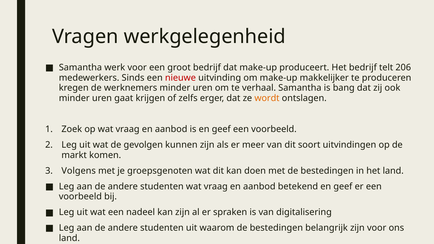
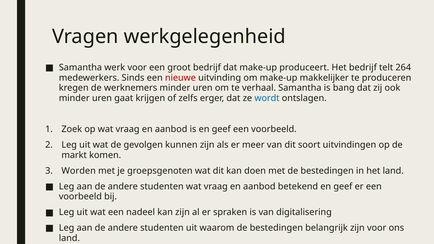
206: 206 -> 264 (403, 68)
wordt colour: orange -> blue (267, 98)
Volgens: Volgens -> Worden (79, 171)
